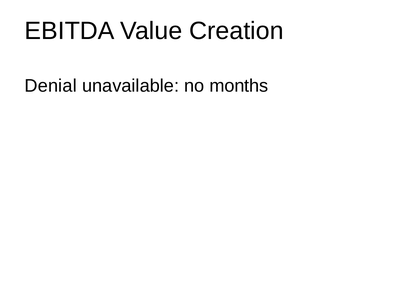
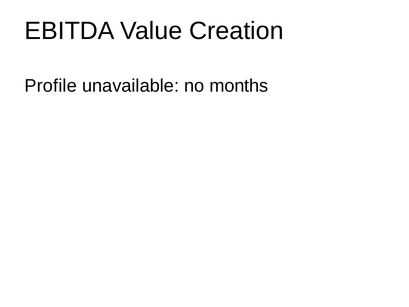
Denial: Denial -> Profile (51, 86)
